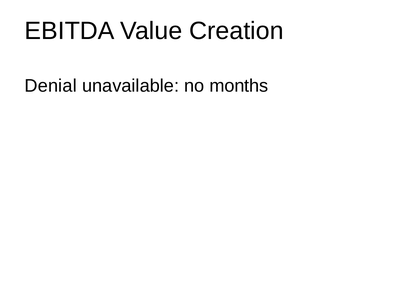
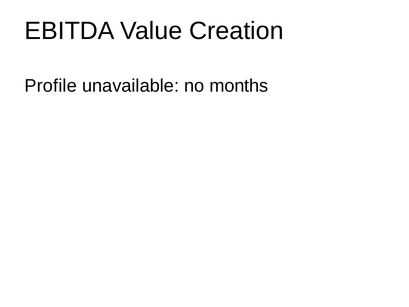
Denial: Denial -> Profile (51, 86)
